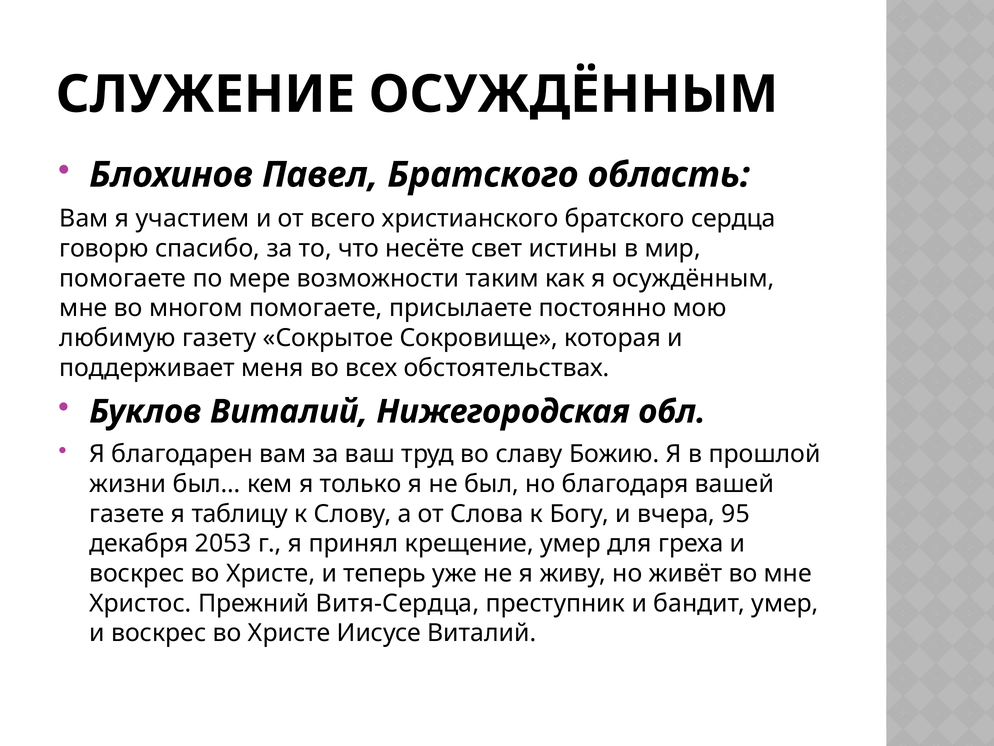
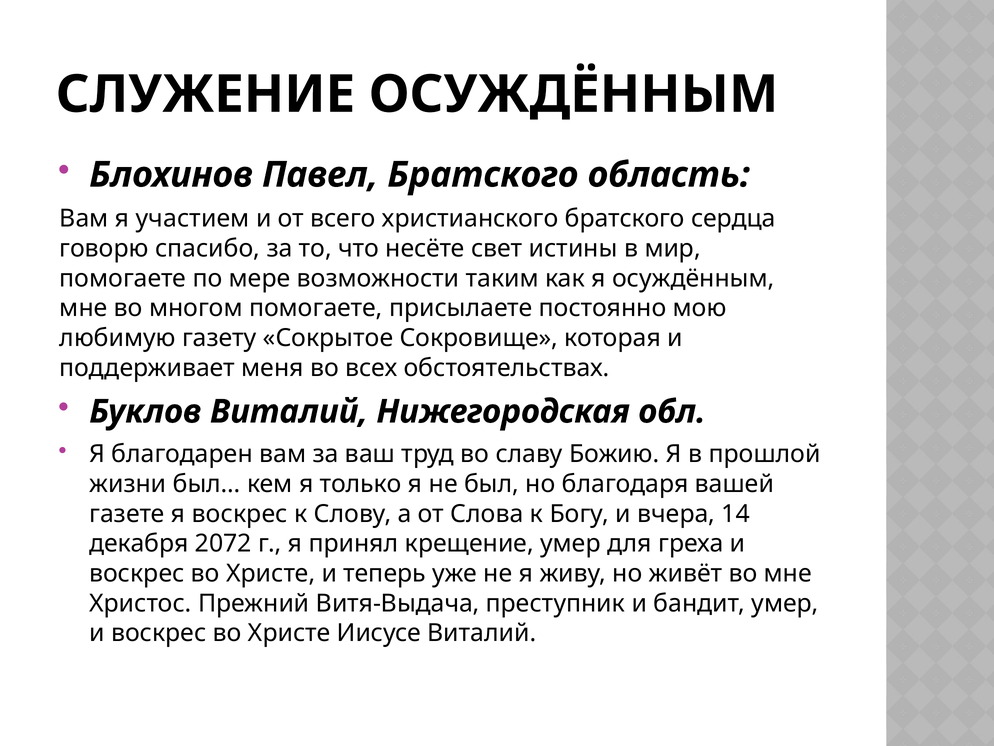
я таблицу: таблицу -> воскрес (240, 514)
95: 95 -> 14 (736, 514)
2053: 2053 -> 2072 (223, 543)
Витя-Сердца: Витя-Сердца -> Витя-Выдача (398, 603)
